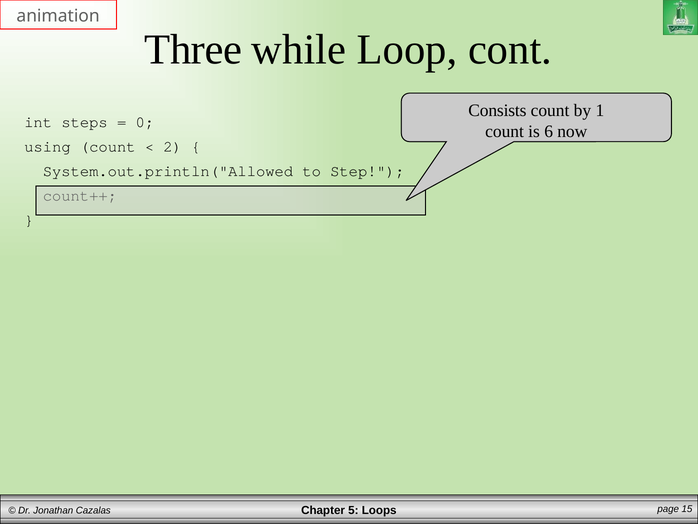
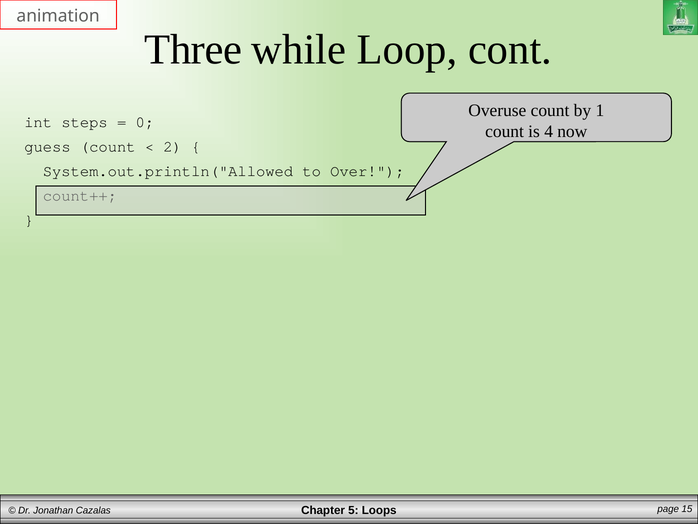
Consists: Consists -> Overuse (497, 111)
6: 6 -> 4 (549, 131)
using: using -> guess (48, 147)
Step: Step -> Over (367, 171)
